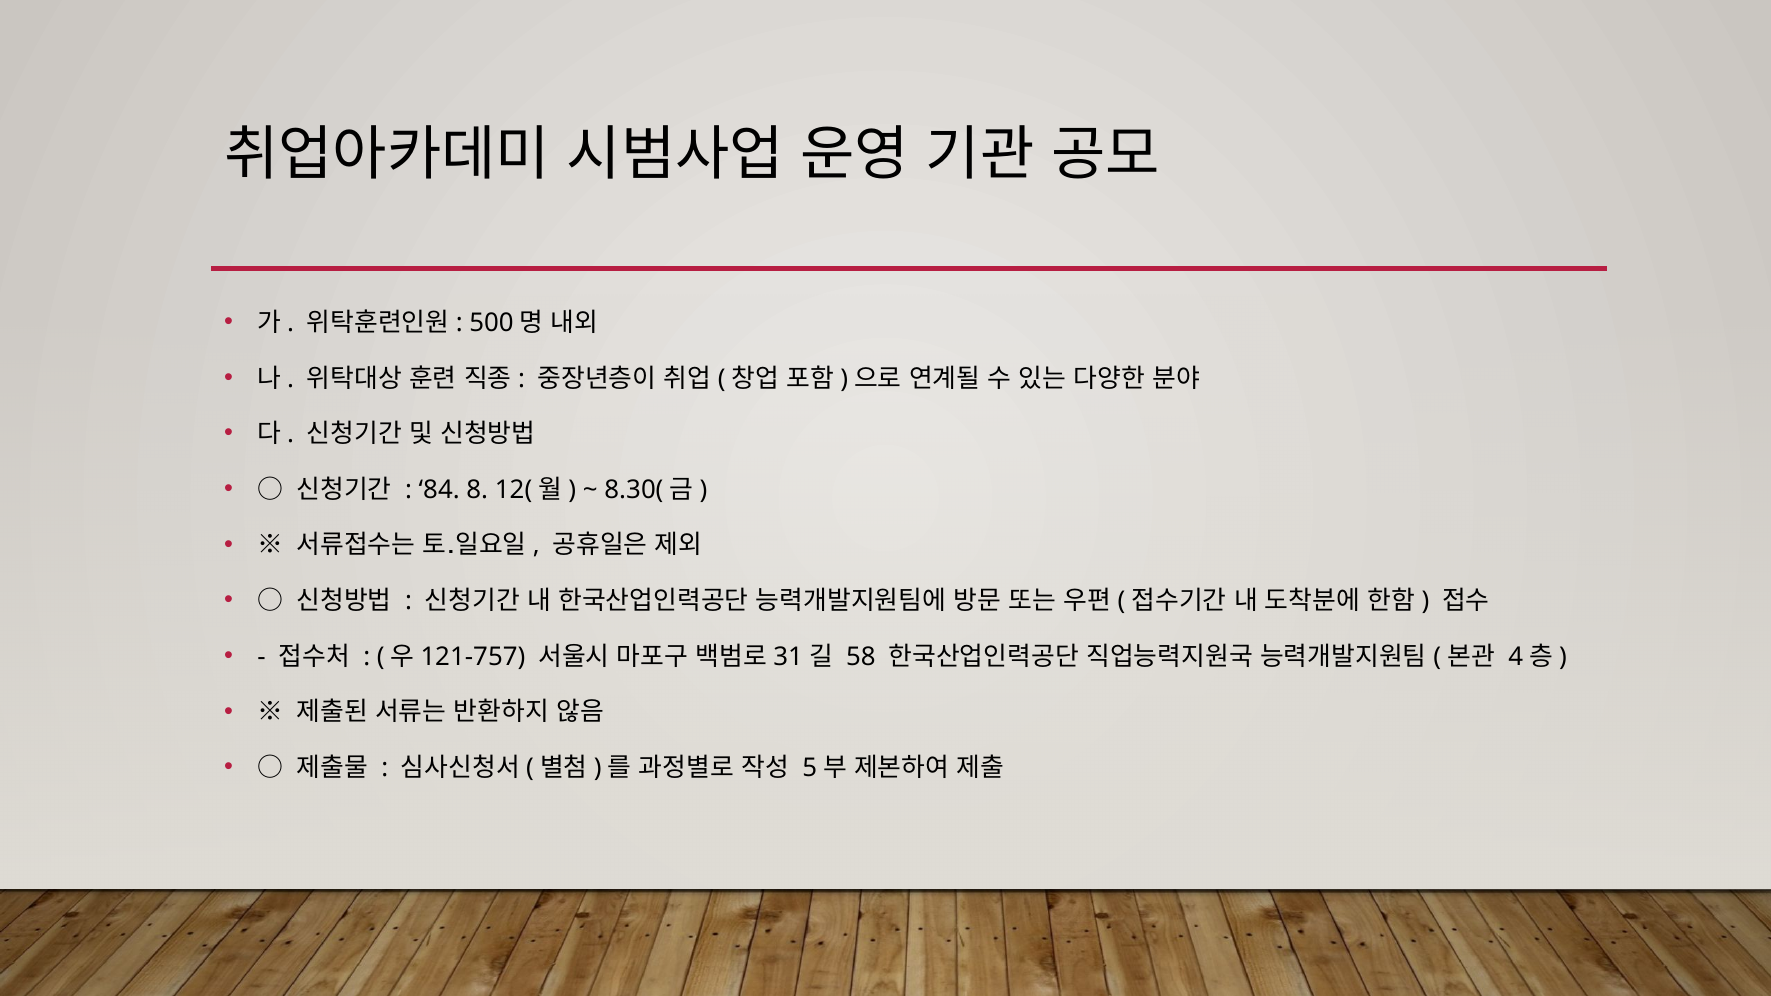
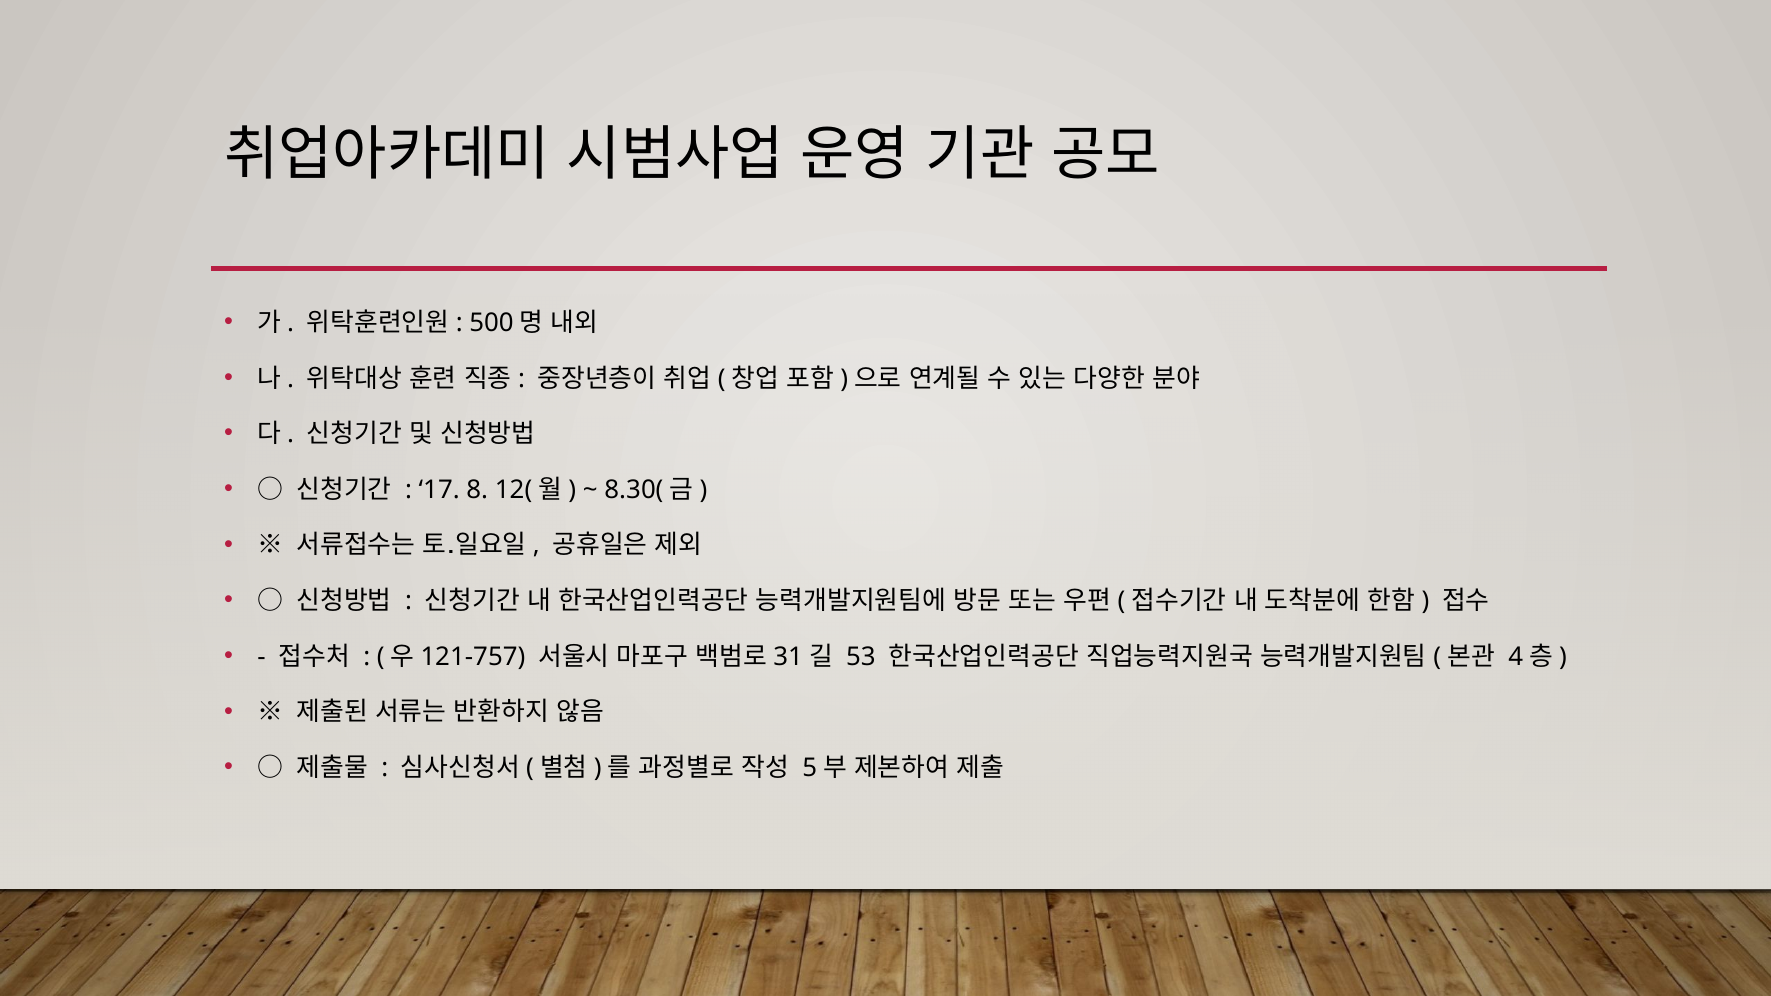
84: 84 -> 17 (439, 490)
58: 58 -> 53 (861, 657)
